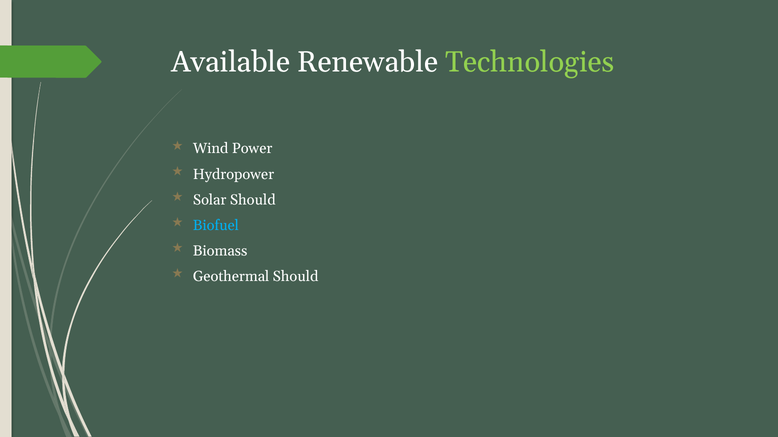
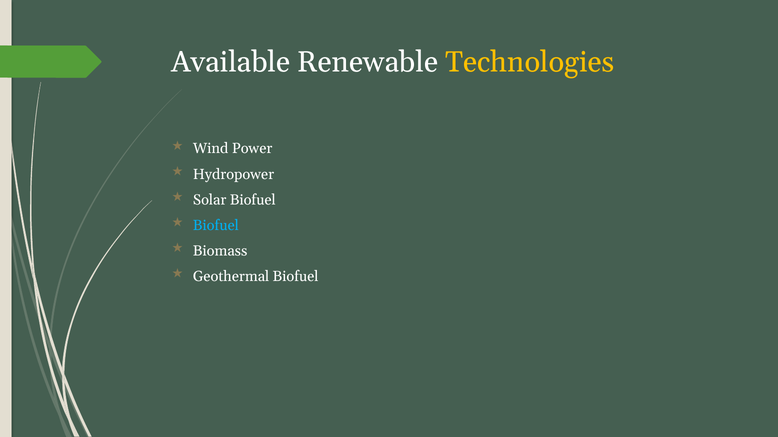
Technologies colour: light green -> yellow (530, 62)
Solar Should: Should -> Biofuel (253, 200)
Geothermal Should: Should -> Biofuel (296, 277)
